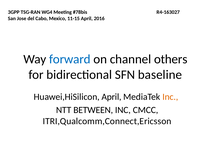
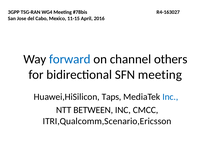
SFN baseline: baseline -> meeting (160, 75)
Huawei,HiSilicon April: April -> Taps (112, 97)
Inc colour: orange -> blue (170, 97)
ITRI,Qualcomm,Connect,Ericsson: ITRI,Qualcomm,Connect,Ericsson -> ITRI,Qualcomm,Scenario,Ericsson (107, 121)
